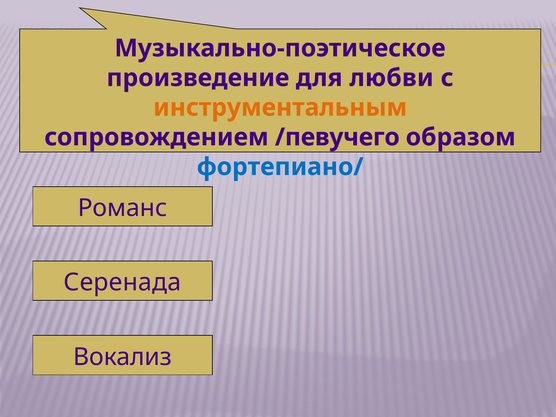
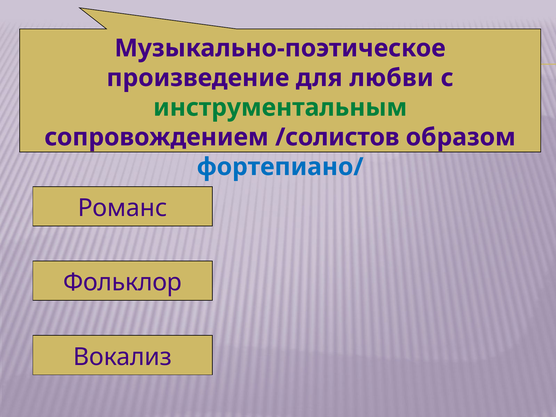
инструментальным colour: orange -> green (280, 108)
/певучего: /певучего -> /солистов (337, 137)
Серенада: Серенада -> Фольклор (123, 282)
